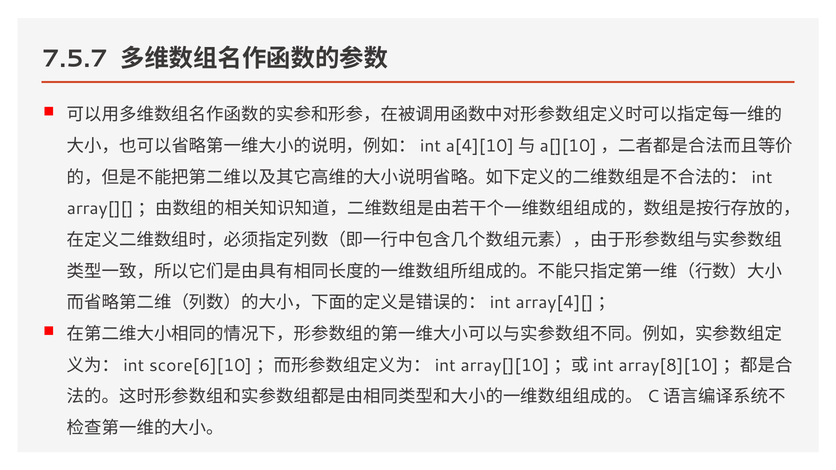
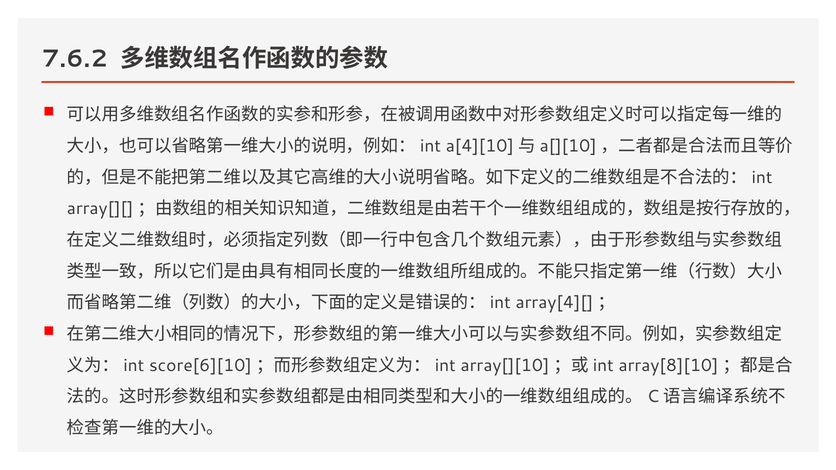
7.5.7: 7.5.7 -> 7.6.2 (75, 59)
